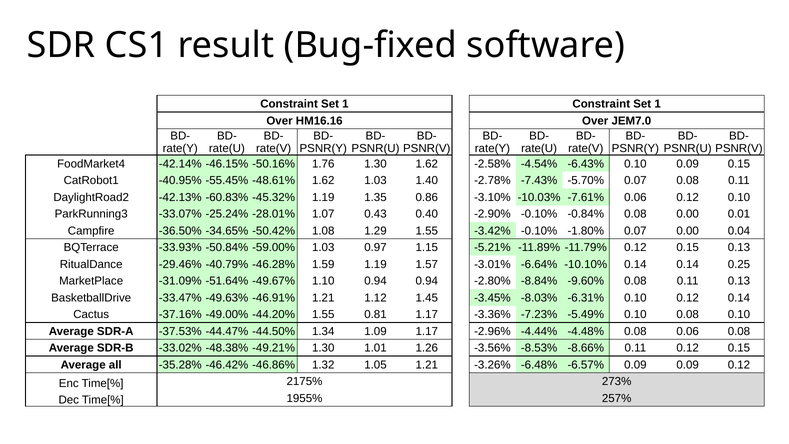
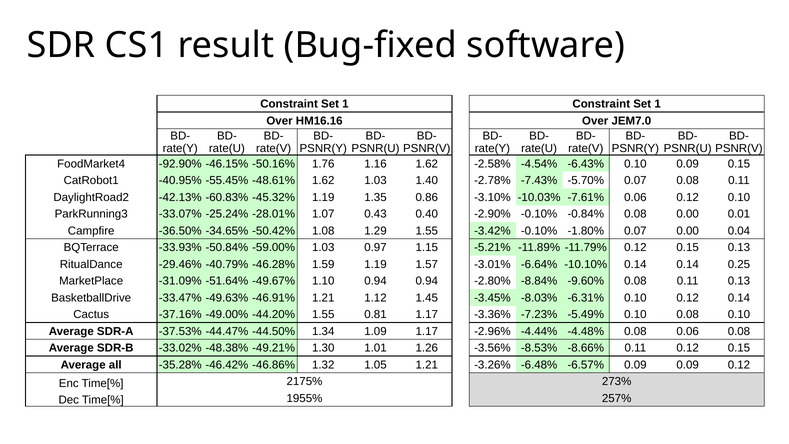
-42.14%: -42.14% -> -92.90% (180, 164)
1.76 1.30: 1.30 -> 1.16 (375, 164)
